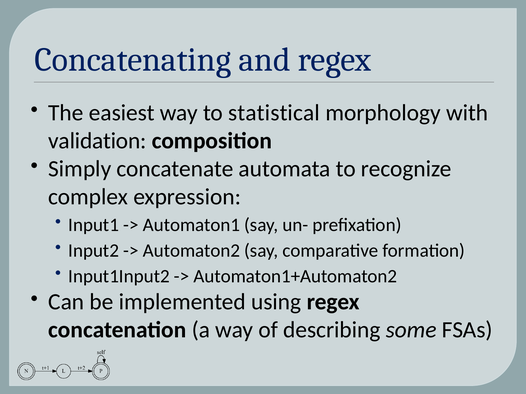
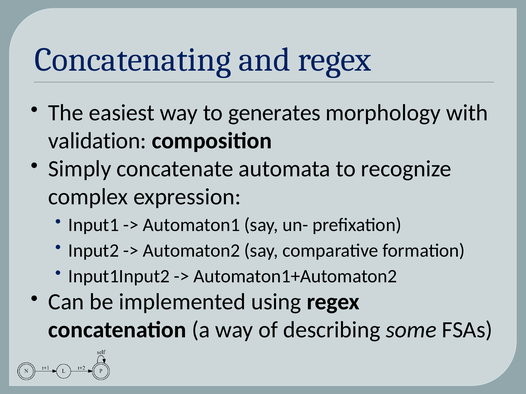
statistical: statistical -> generates (274, 113)
